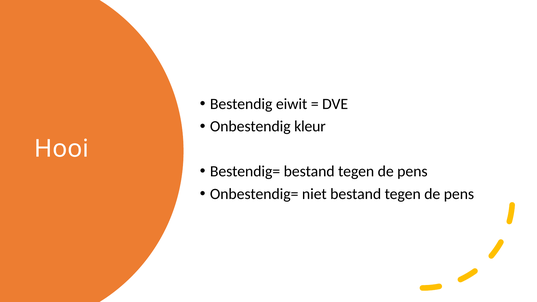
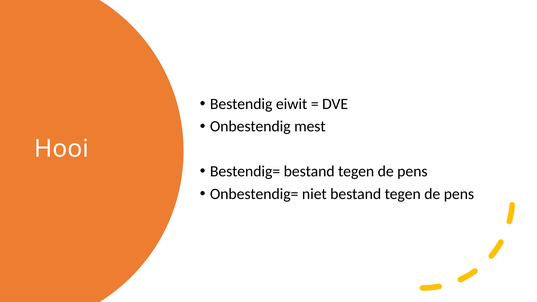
kleur: kleur -> mest (310, 126)
